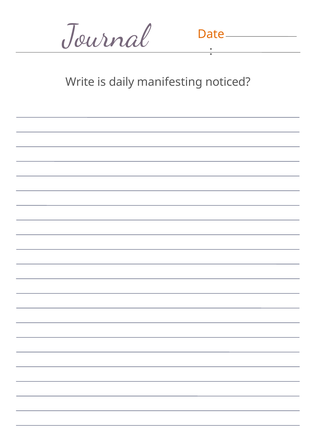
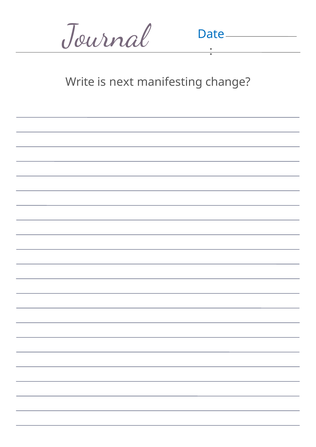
Date colour: orange -> blue (211, 34)
daily: daily -> next (121, 82)
noticed: noticed -> change (228, 82)
